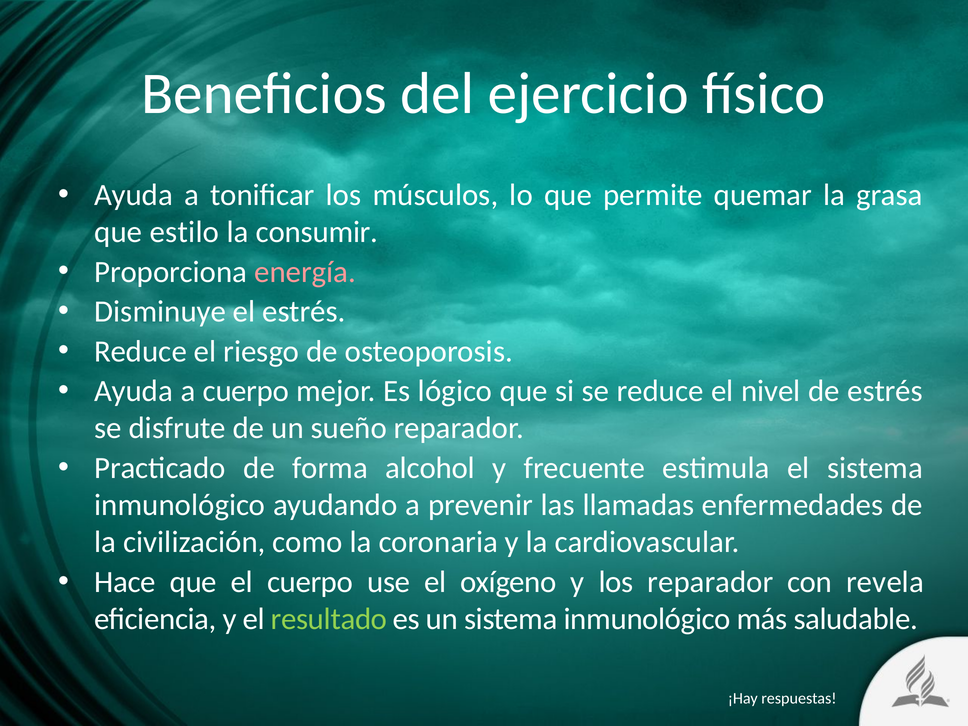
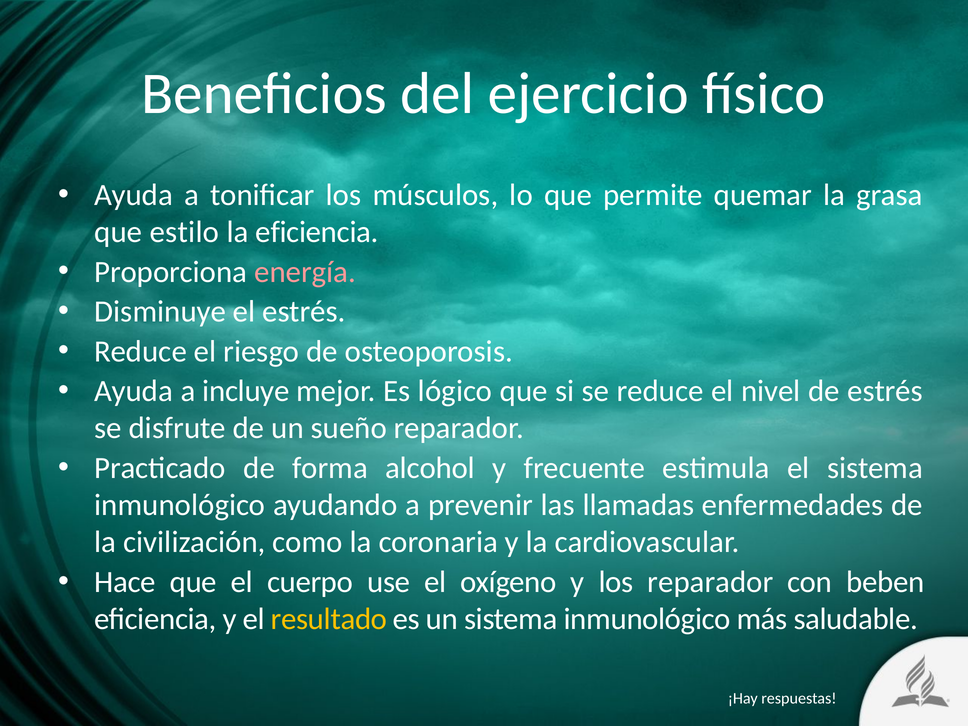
la consumir: consumir -> eficiencia (317, 232)
a cuerpo: cuerpo -> incluye (246, 391)
revela: revela -> beben (885, 582)
resultado colour: light green -> yellow (329, 619)
